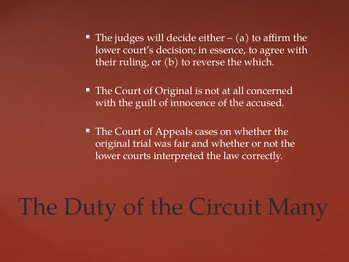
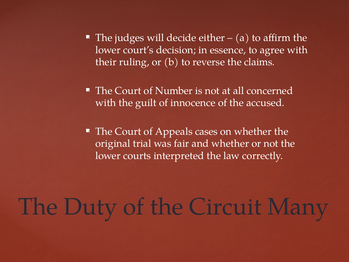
which: which -> claims (259, 62)
of Original: Original -> Number (174, 91)
